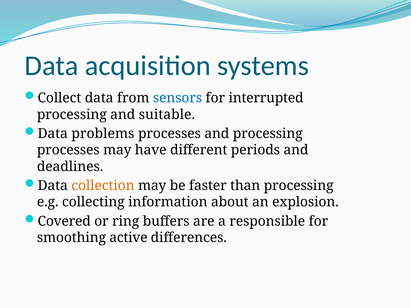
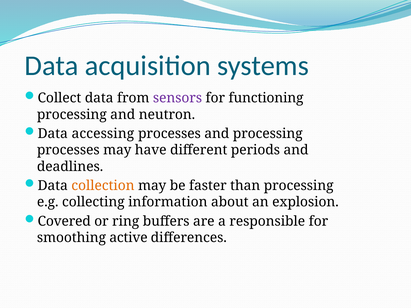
sensors colour: blue -> purple (177, 98)
interrupted: interrupted -> functioning (266, 98)
suitable: suitable -> neutron (167, 115)
problems: problems -> accessing (103, 134)
